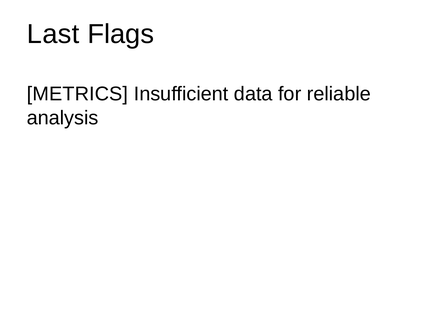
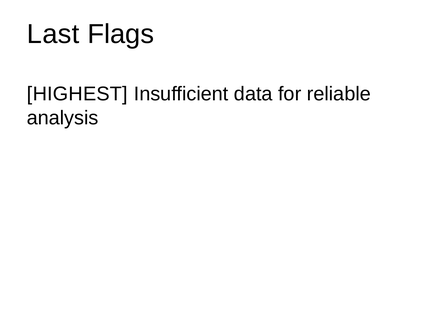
METRICS: METRICS -> HIGHEST (77, 94)
